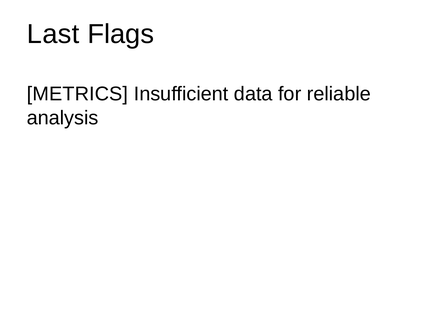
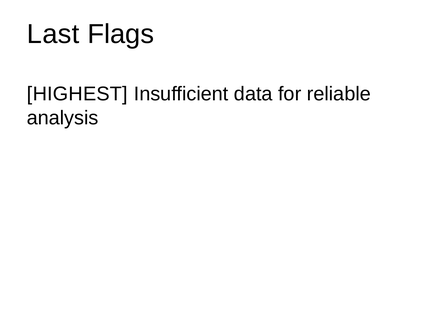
METRICS: METRICS -> HIGHEST (77, 94)
